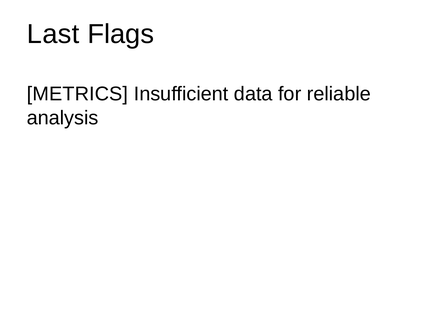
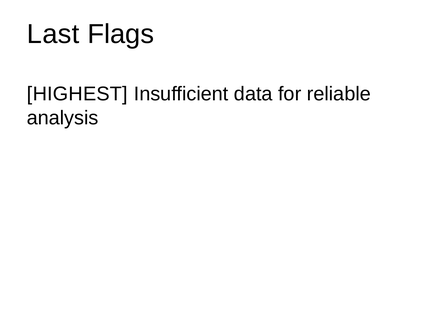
METRICS: METRICS -> HIGHEST (77, 94)
